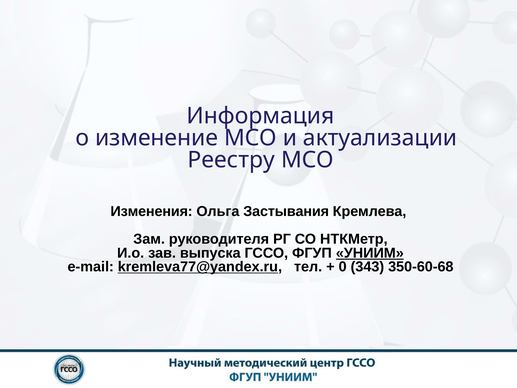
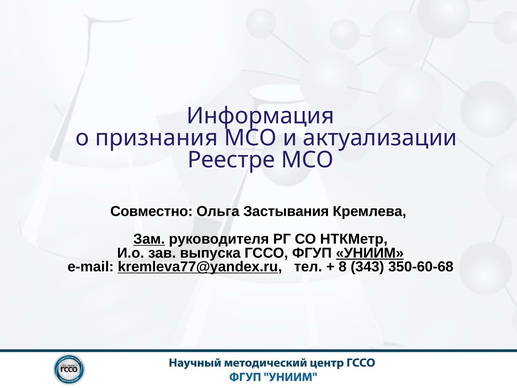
изменение: изменение -> признания (157, 138)
Реестру: Реестру -> Реестре (231, 160)
Изменения: Изменения -> Совместно (152, 211)
Зам underline: none -> present (149, 239)
0: 0 -> 8 (343, 267)
